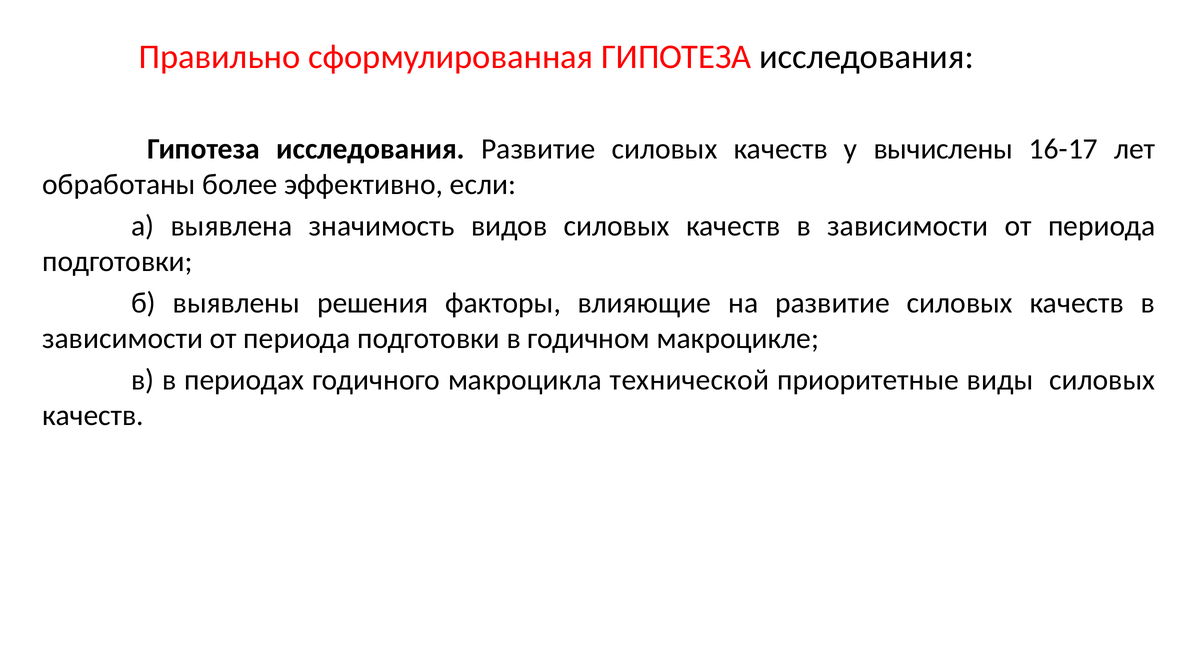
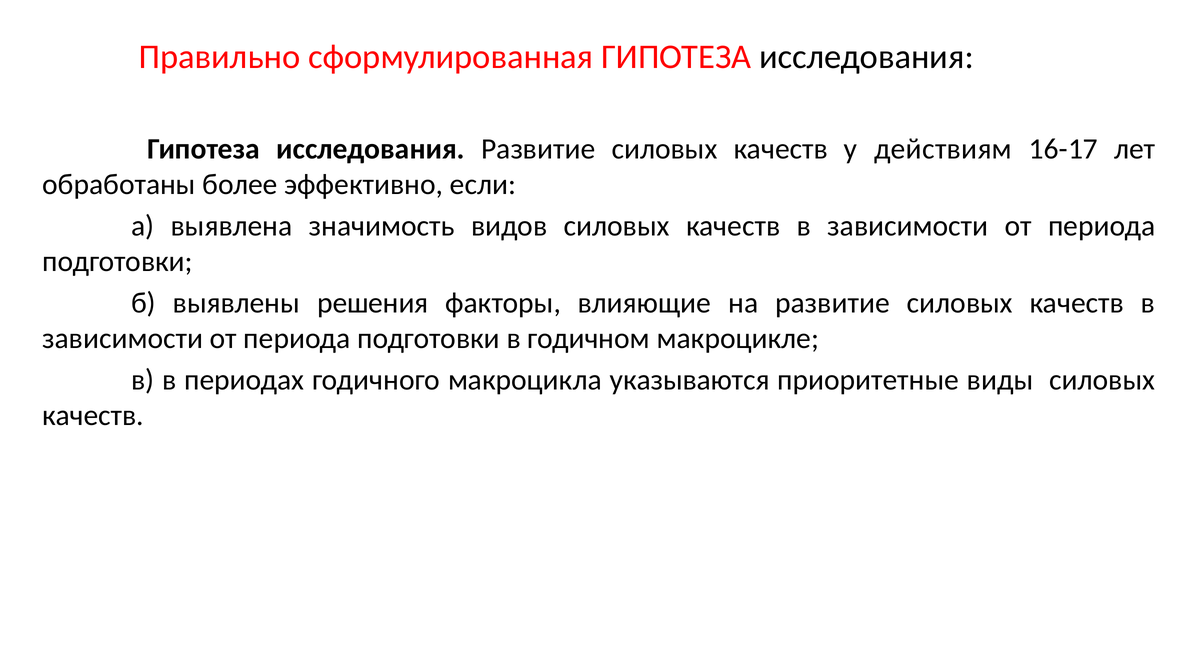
вычислены: вычислены -> действиям (943, 149)
технической: технической -> указываются (690, 380)
